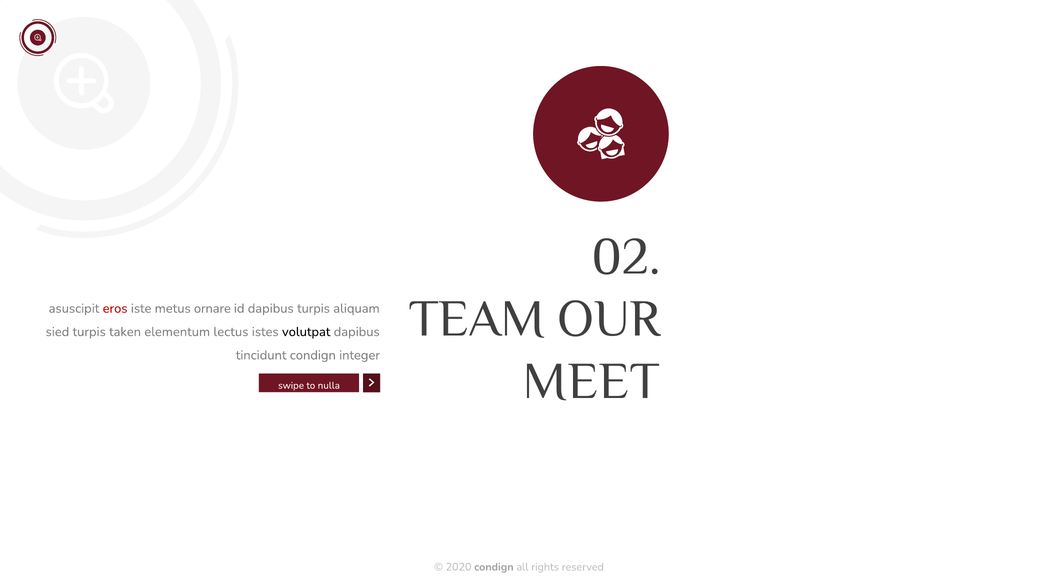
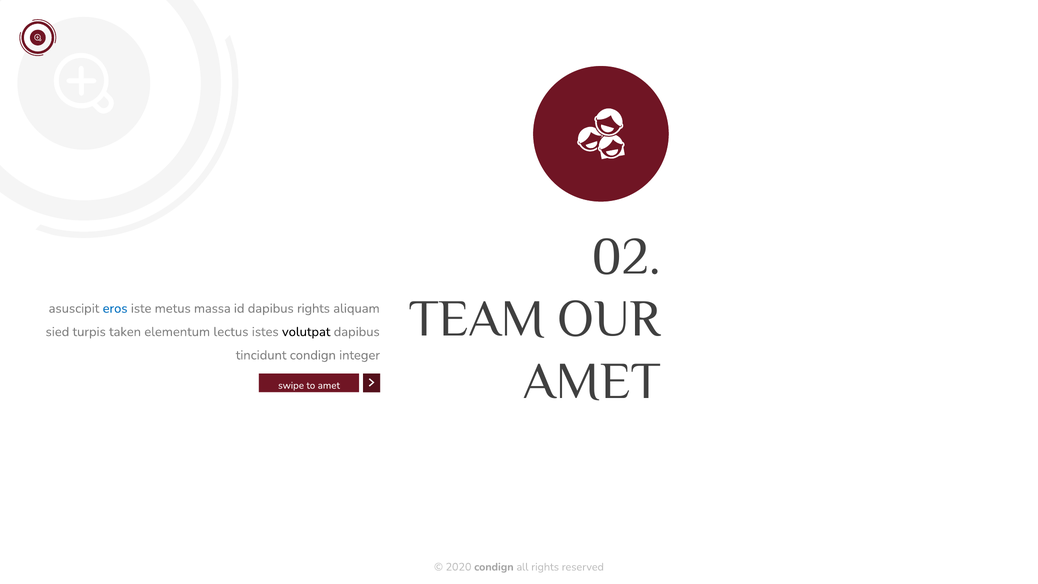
eros colour: red -> blue (115, 308)
ornare: ornare -> massa (212, 308)
dapibus turpis: turpis -> rights (314, 308)
MEET: MEET -> AMET (592, 381)
to nulla: nulla -> amet (329, 385)
